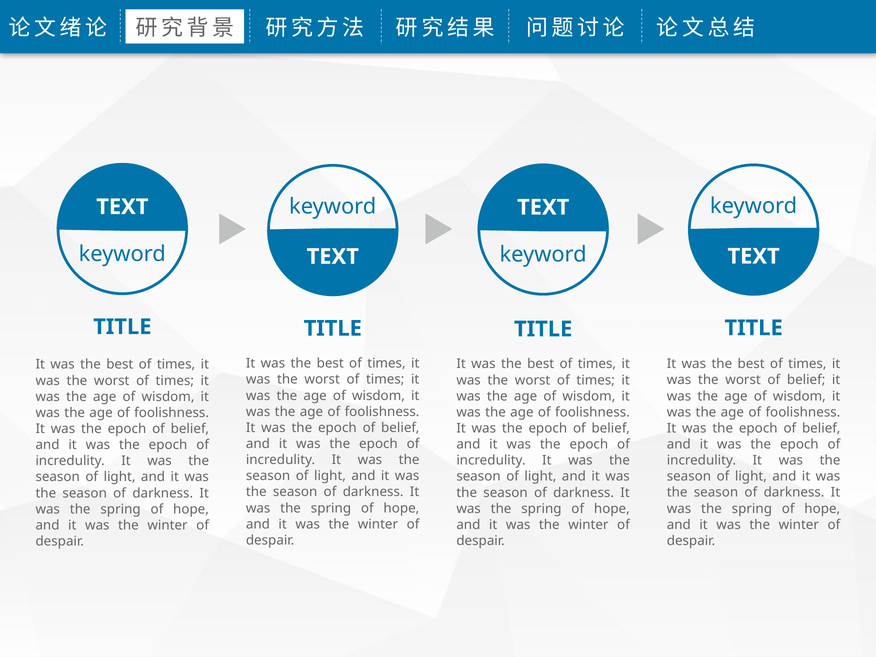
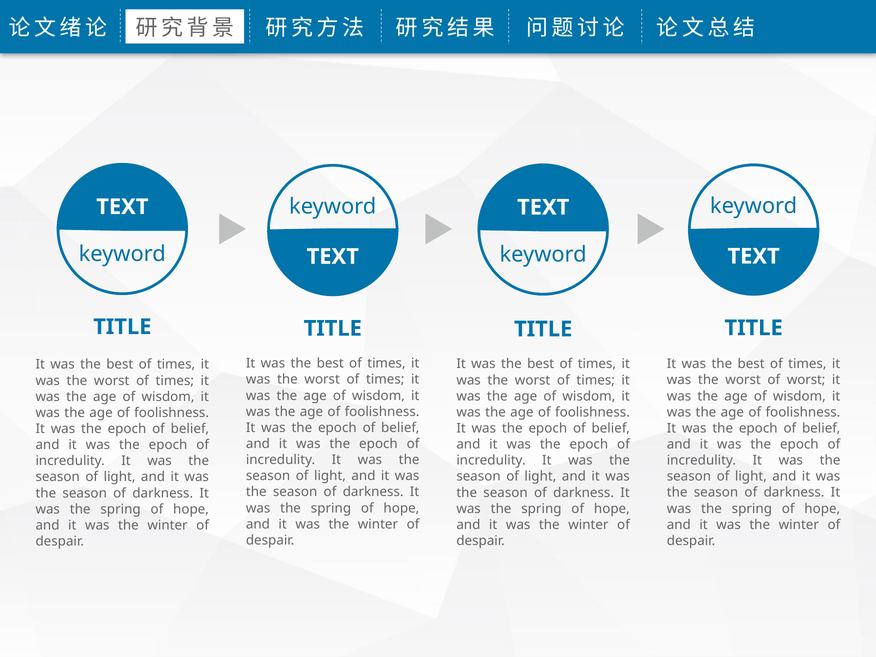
worst of belief: belief -> worst (806, 380)
